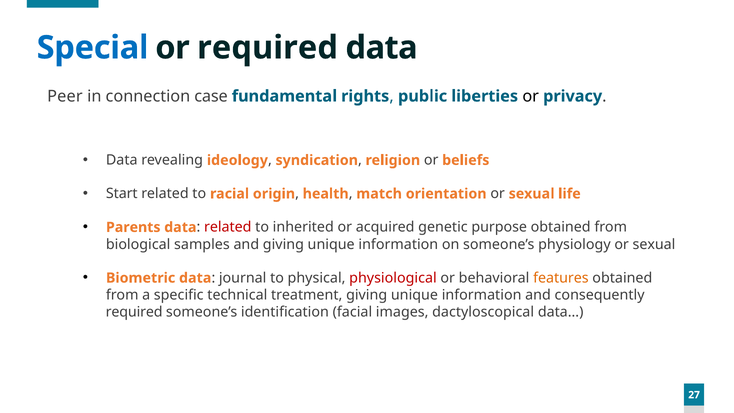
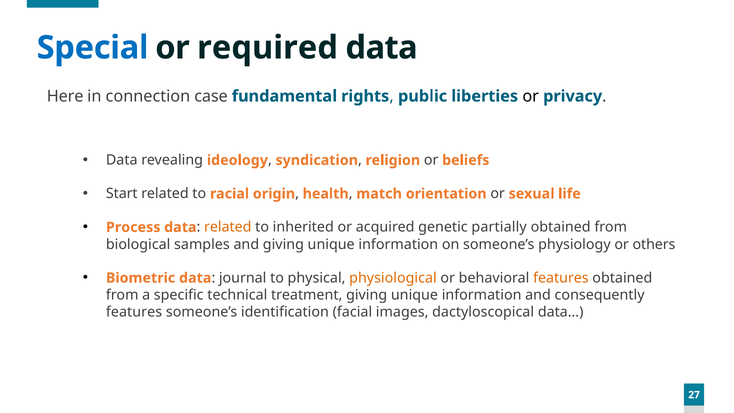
Peer: Peer -> Here (65, 96)
Parents: Parents -> Process (133, 227)
related colour: red -> orange (228, 227)
purpose: purpose -> partially (499, 227)
physiology or sexual: sexual -> others (654, 244)
physiological colour: red -> orange (393, 278)
required: required -> features (134, 312)
